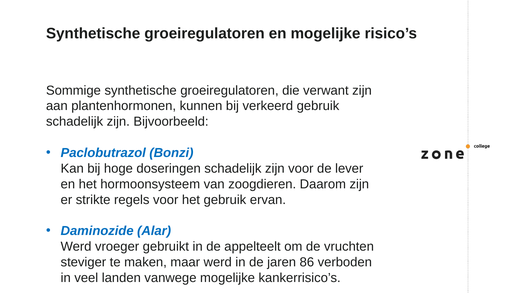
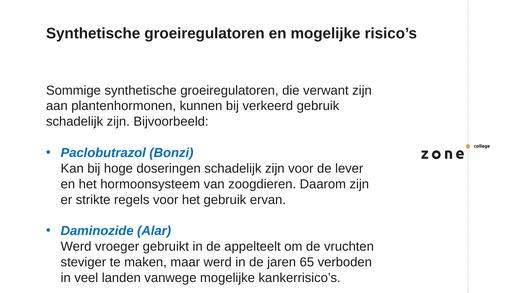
86: 86 -> 65 (307, 262)
